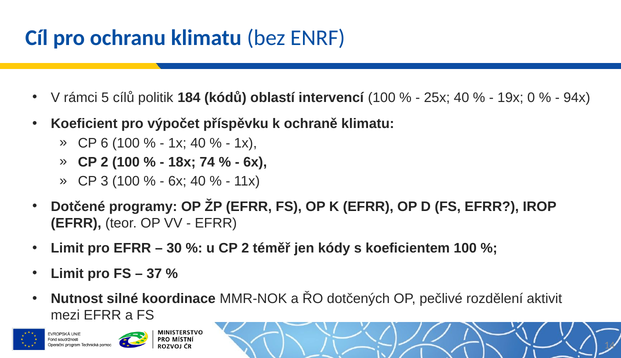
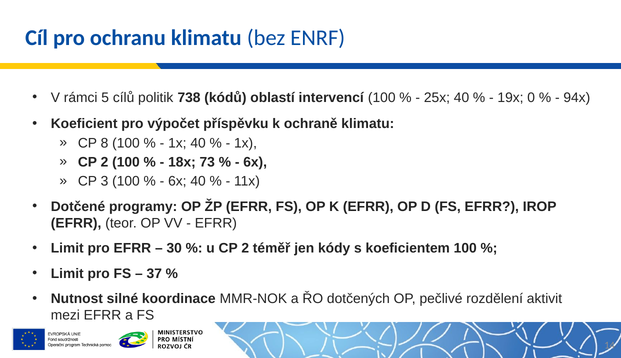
184: 184 -> 738 (189, 98)
6: 6 -> 8 (104, 143)
74: 74 -> 73 (207, 162)
